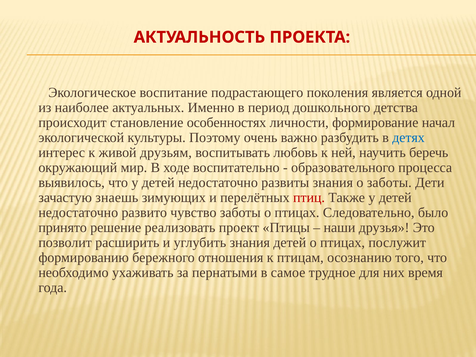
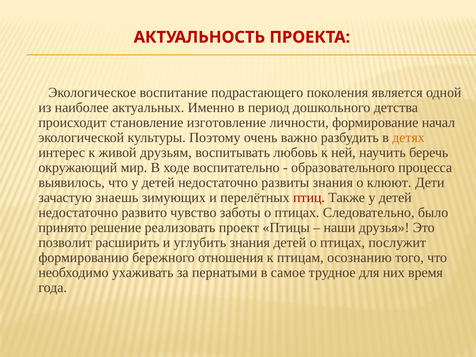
особенностях: особенностях -> изготовление (226, 123)
детях colour: blue -> orange (409, 138)
о заботы: заботы -> клюют (389, 183)
